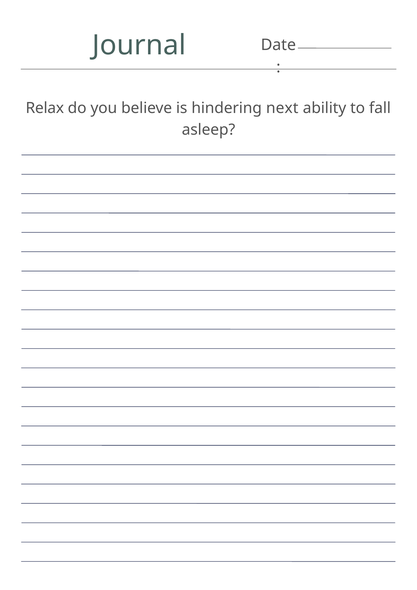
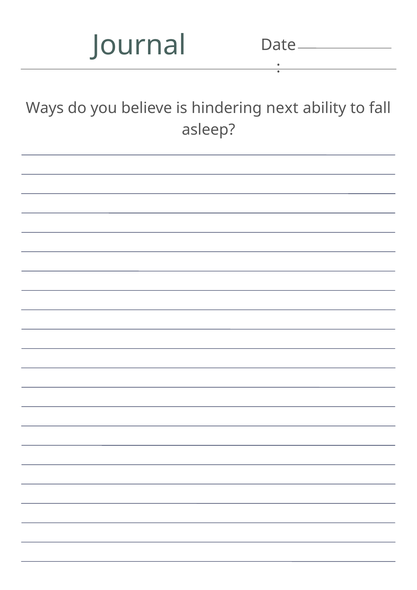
Relax: Relax -> Ways (45, 108)
